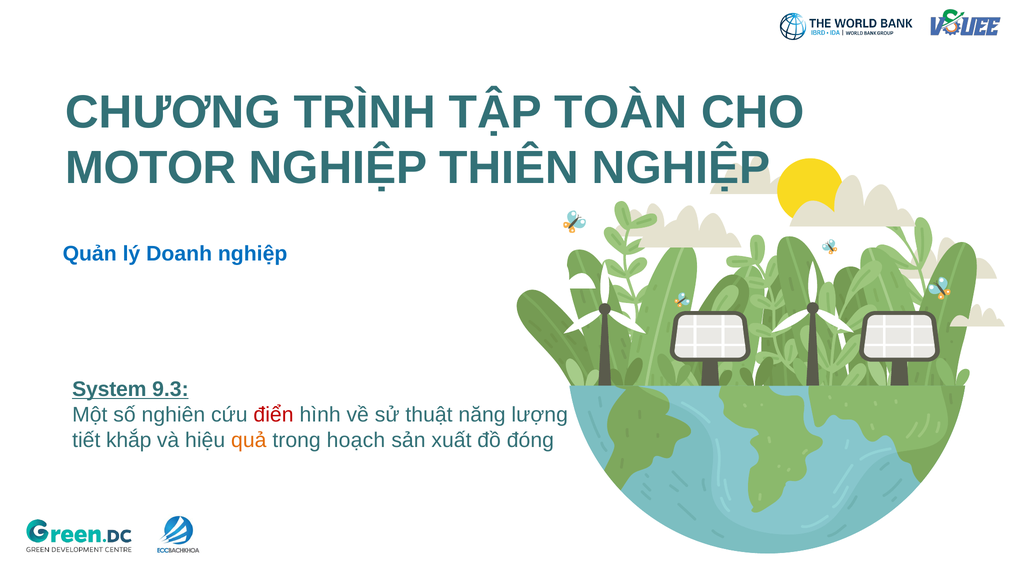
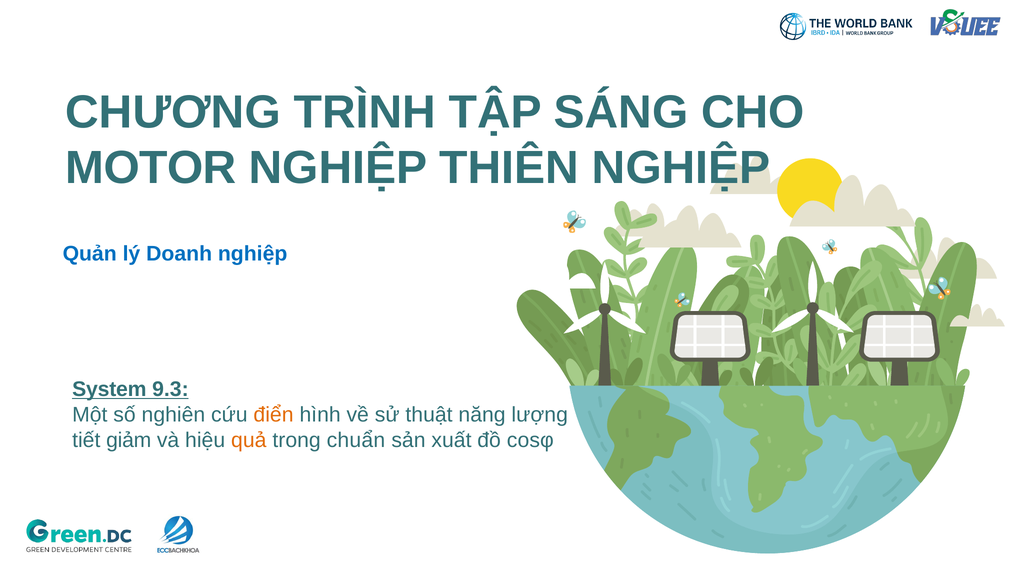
TOÀN: TOÀN -> SÁNG (621, 112)
điển colour: red -> orange (274, 415)
khắp: khắp -> giảm (129, 441)
hoạch: hoạch -> chuẩn (356, 441)
đóng: đóng -> cosφ (530, 441)
